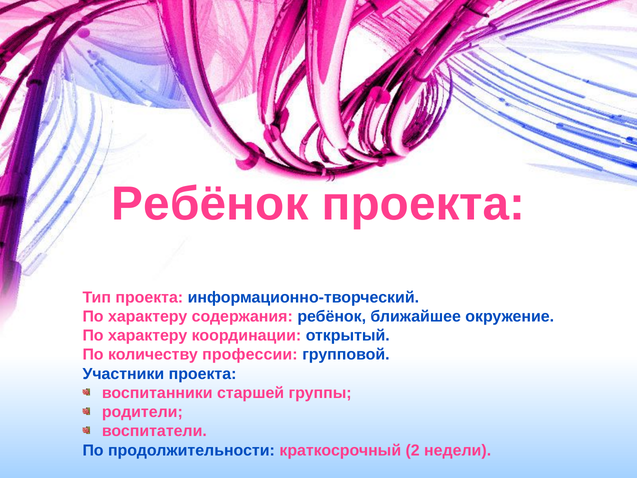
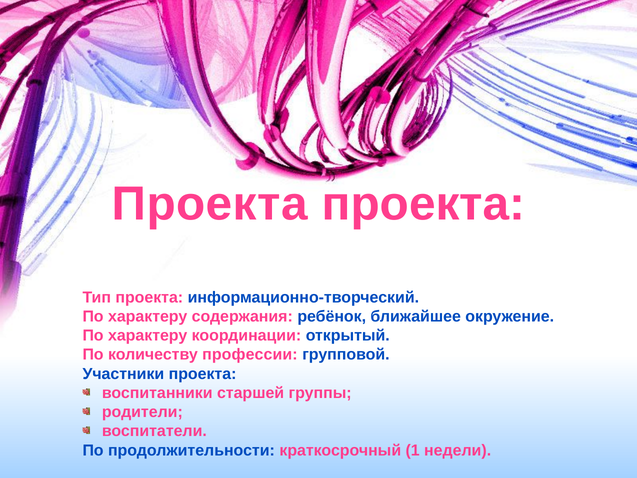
Ребёнок: Ребёнок -> Проекта (210, 204)
2: 2 -> 1 (413, 450)
